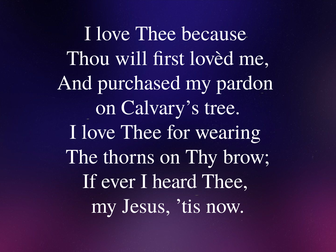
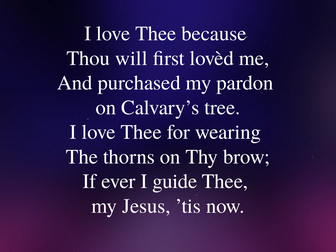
heard: heard -> guide (175, 181)
